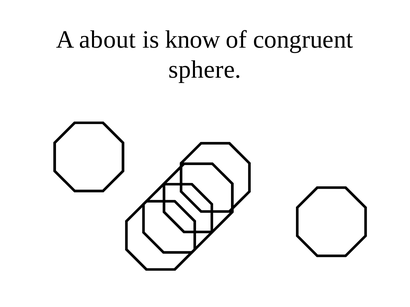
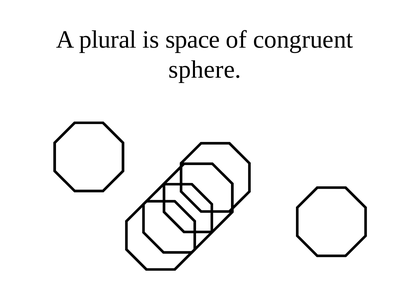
about: about -> plural (108, 40)
know: know -> space (193, 40)
